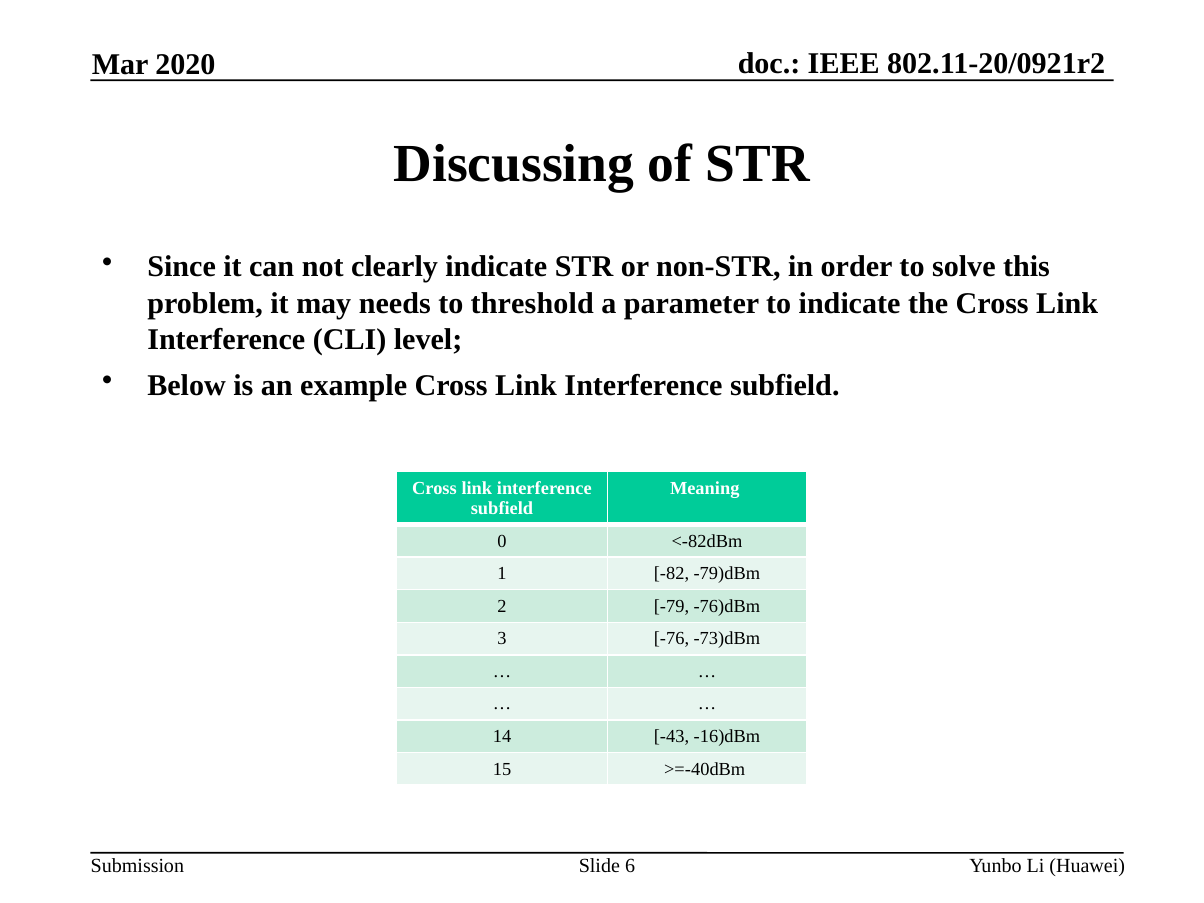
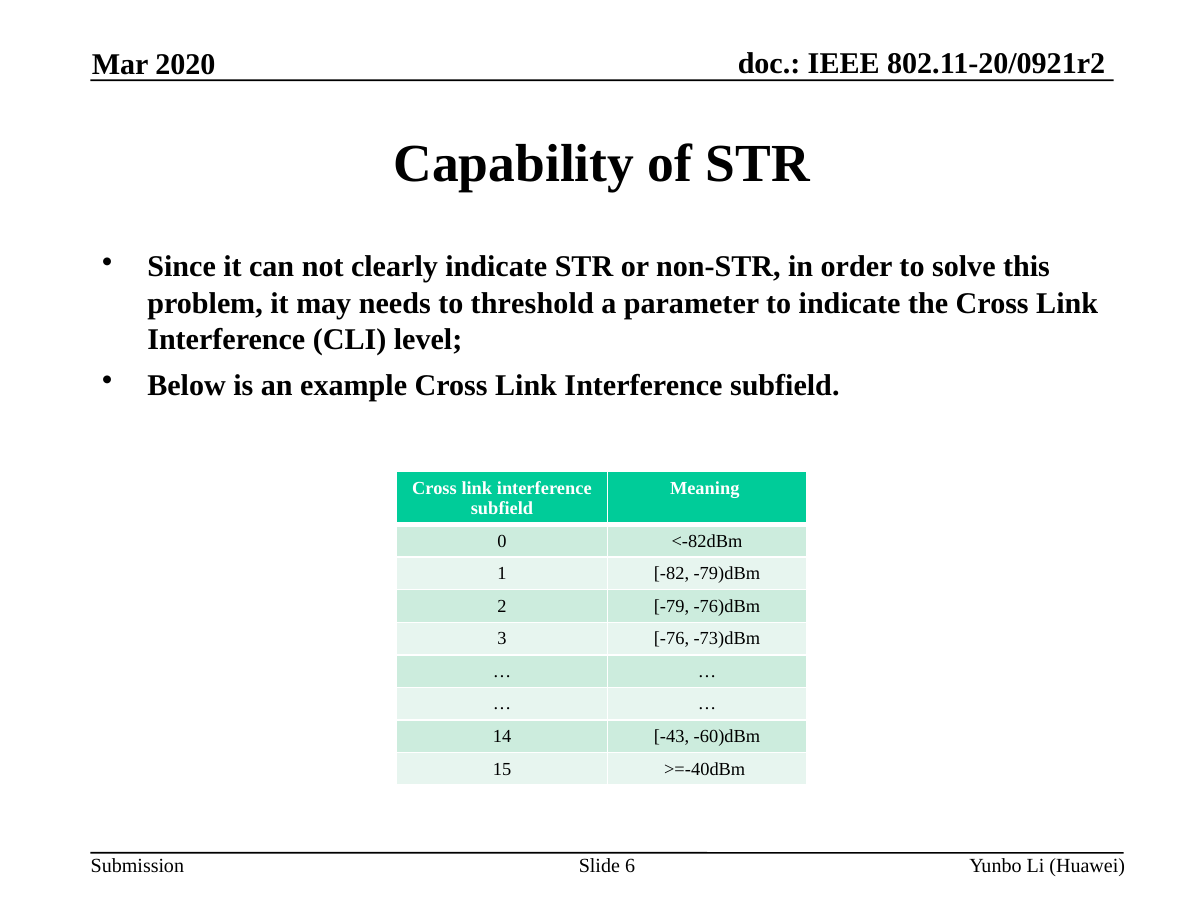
Discussing: Discussing -> Capability (514, 164)
-16)dBm: -16)dBm -> -60)dBm (727, 736)
